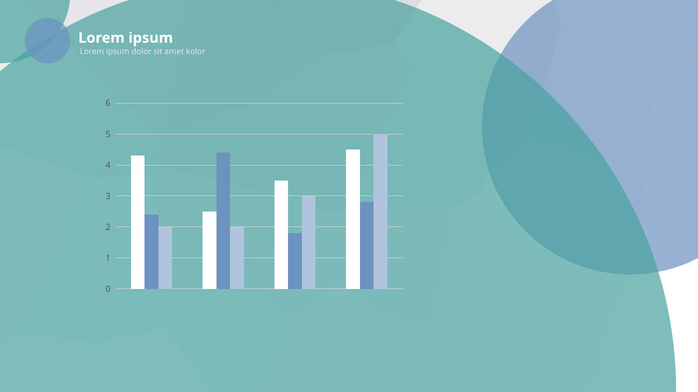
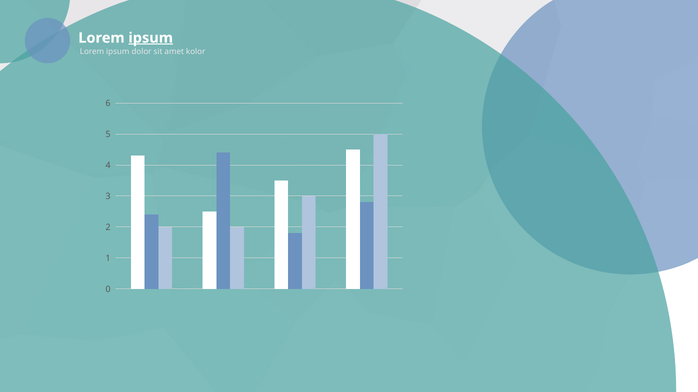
ipsum underline: none -> present (151, 38)
